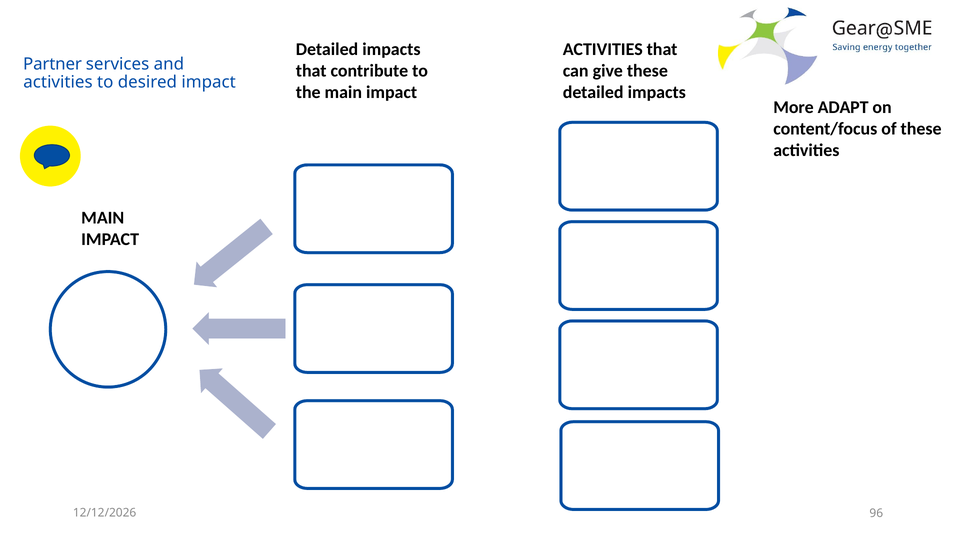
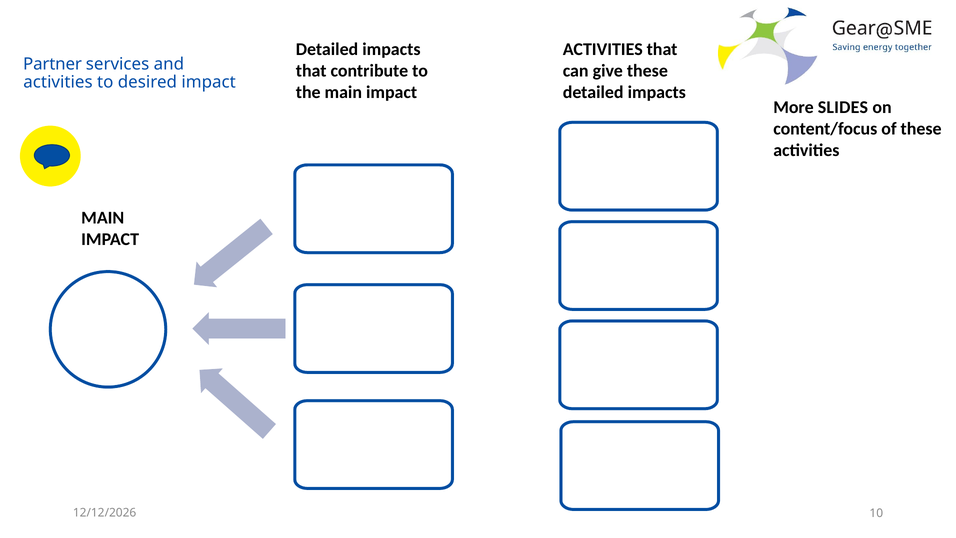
ADAPT: ADAPT -> SLIDES (843, 107)
96: 96 -> 10 (876, 513)
